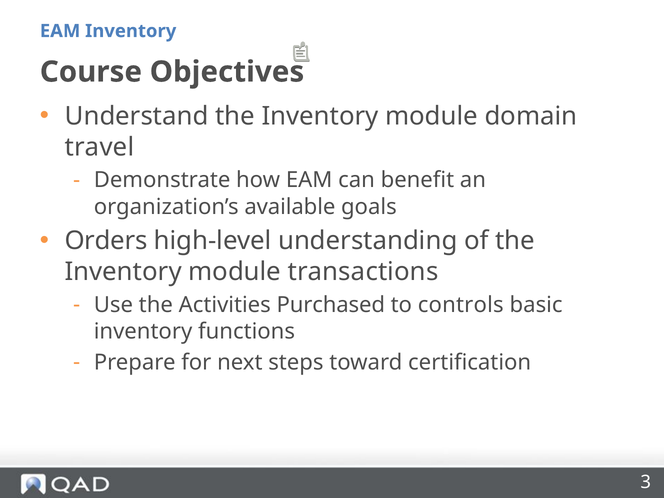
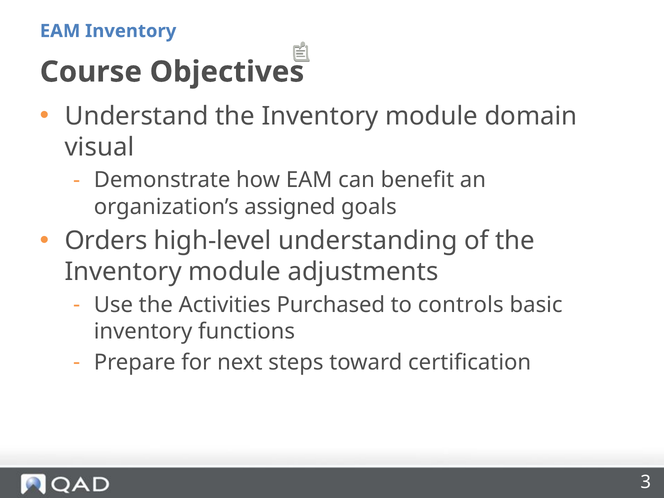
travel: travel -> visual (100, 147)
available: available -> assigned (290, 207)
transactions: transactions -> adjustments (363, 272)
